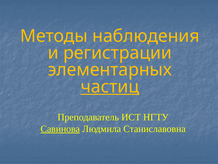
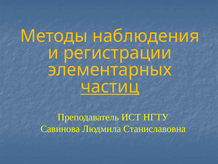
Савинова underline: present -> none (60, 128)
